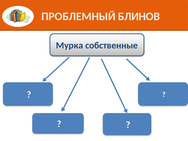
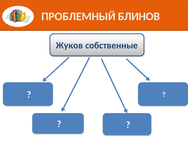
Мурка: Мурка -> Жуков (69, 45)
